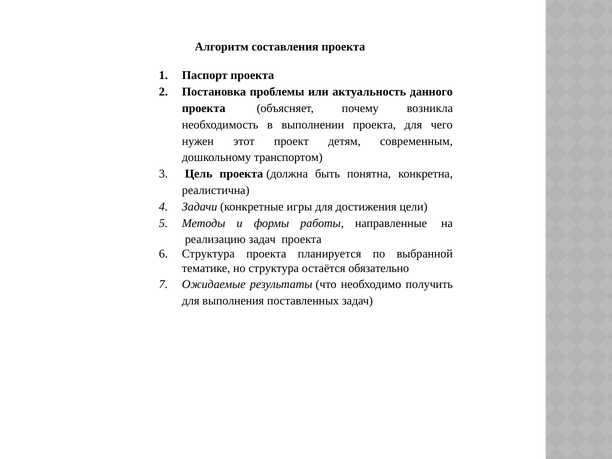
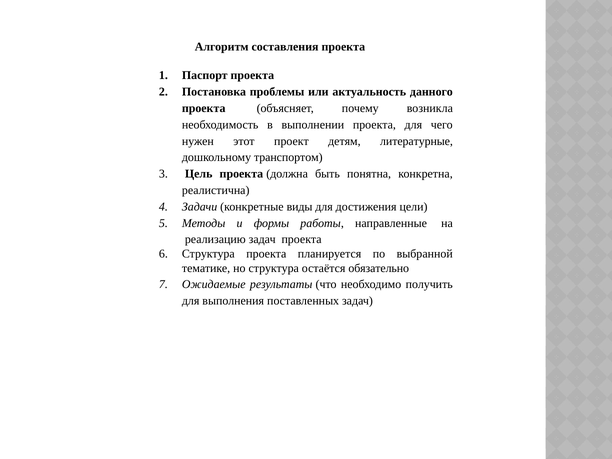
современным: современным -> литературные (416, 141)
игры: игры -> виды (300, 207)
